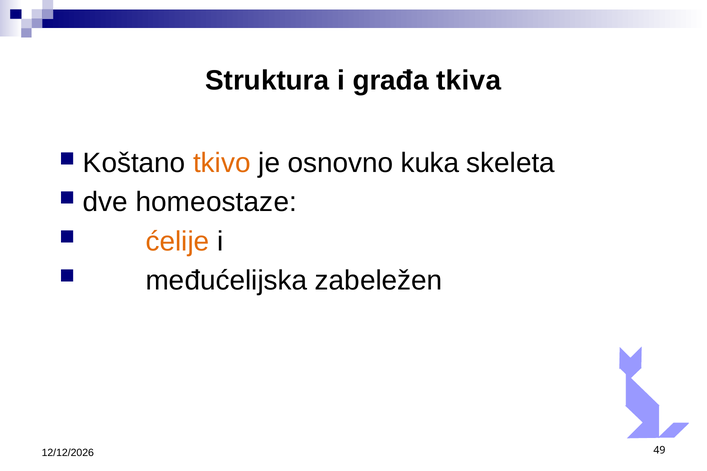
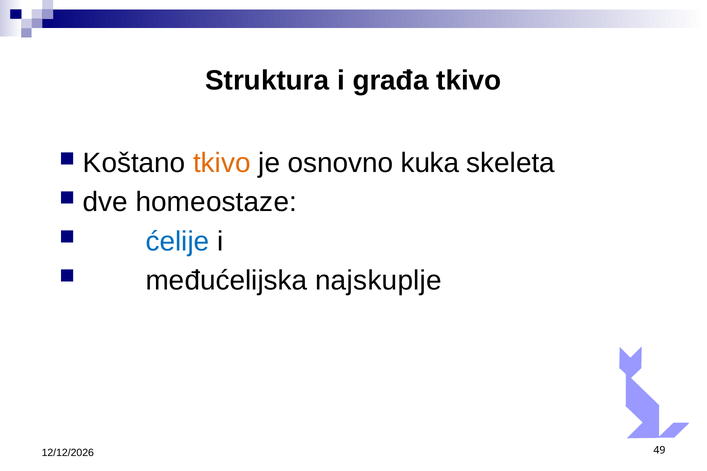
građa tkiva: tkiva -> tkivo (469, 80)
ćelije colour: orange -> blue (178, 241)
zabeležen: zabeležen -> najskuplje (379, 281)
